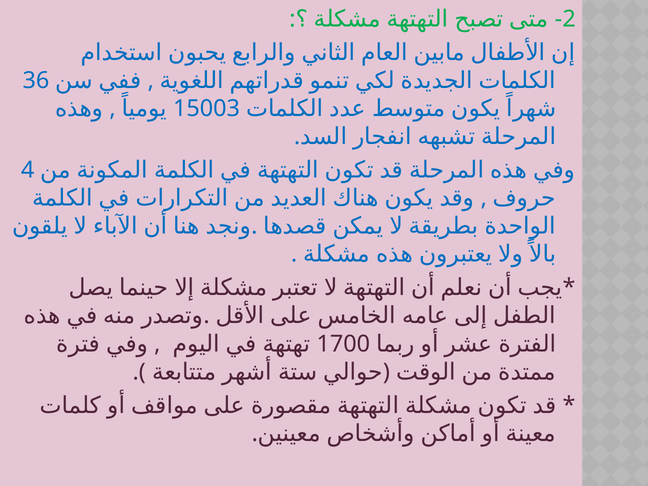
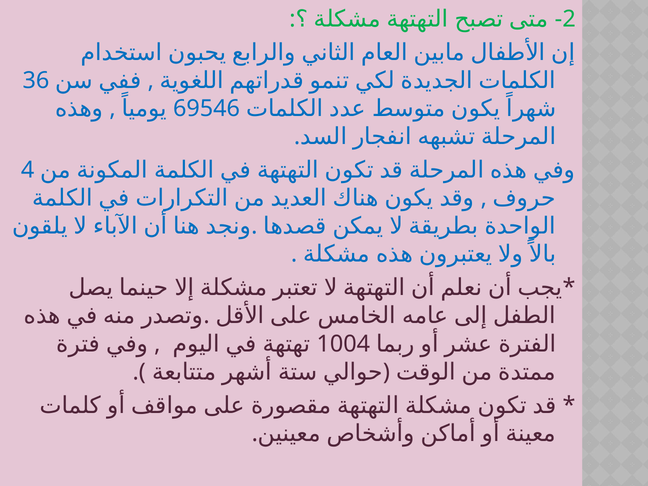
15003: 15003 -> 69546 (207, 108)
1700: 1700 -> 1004 (343, 344)
